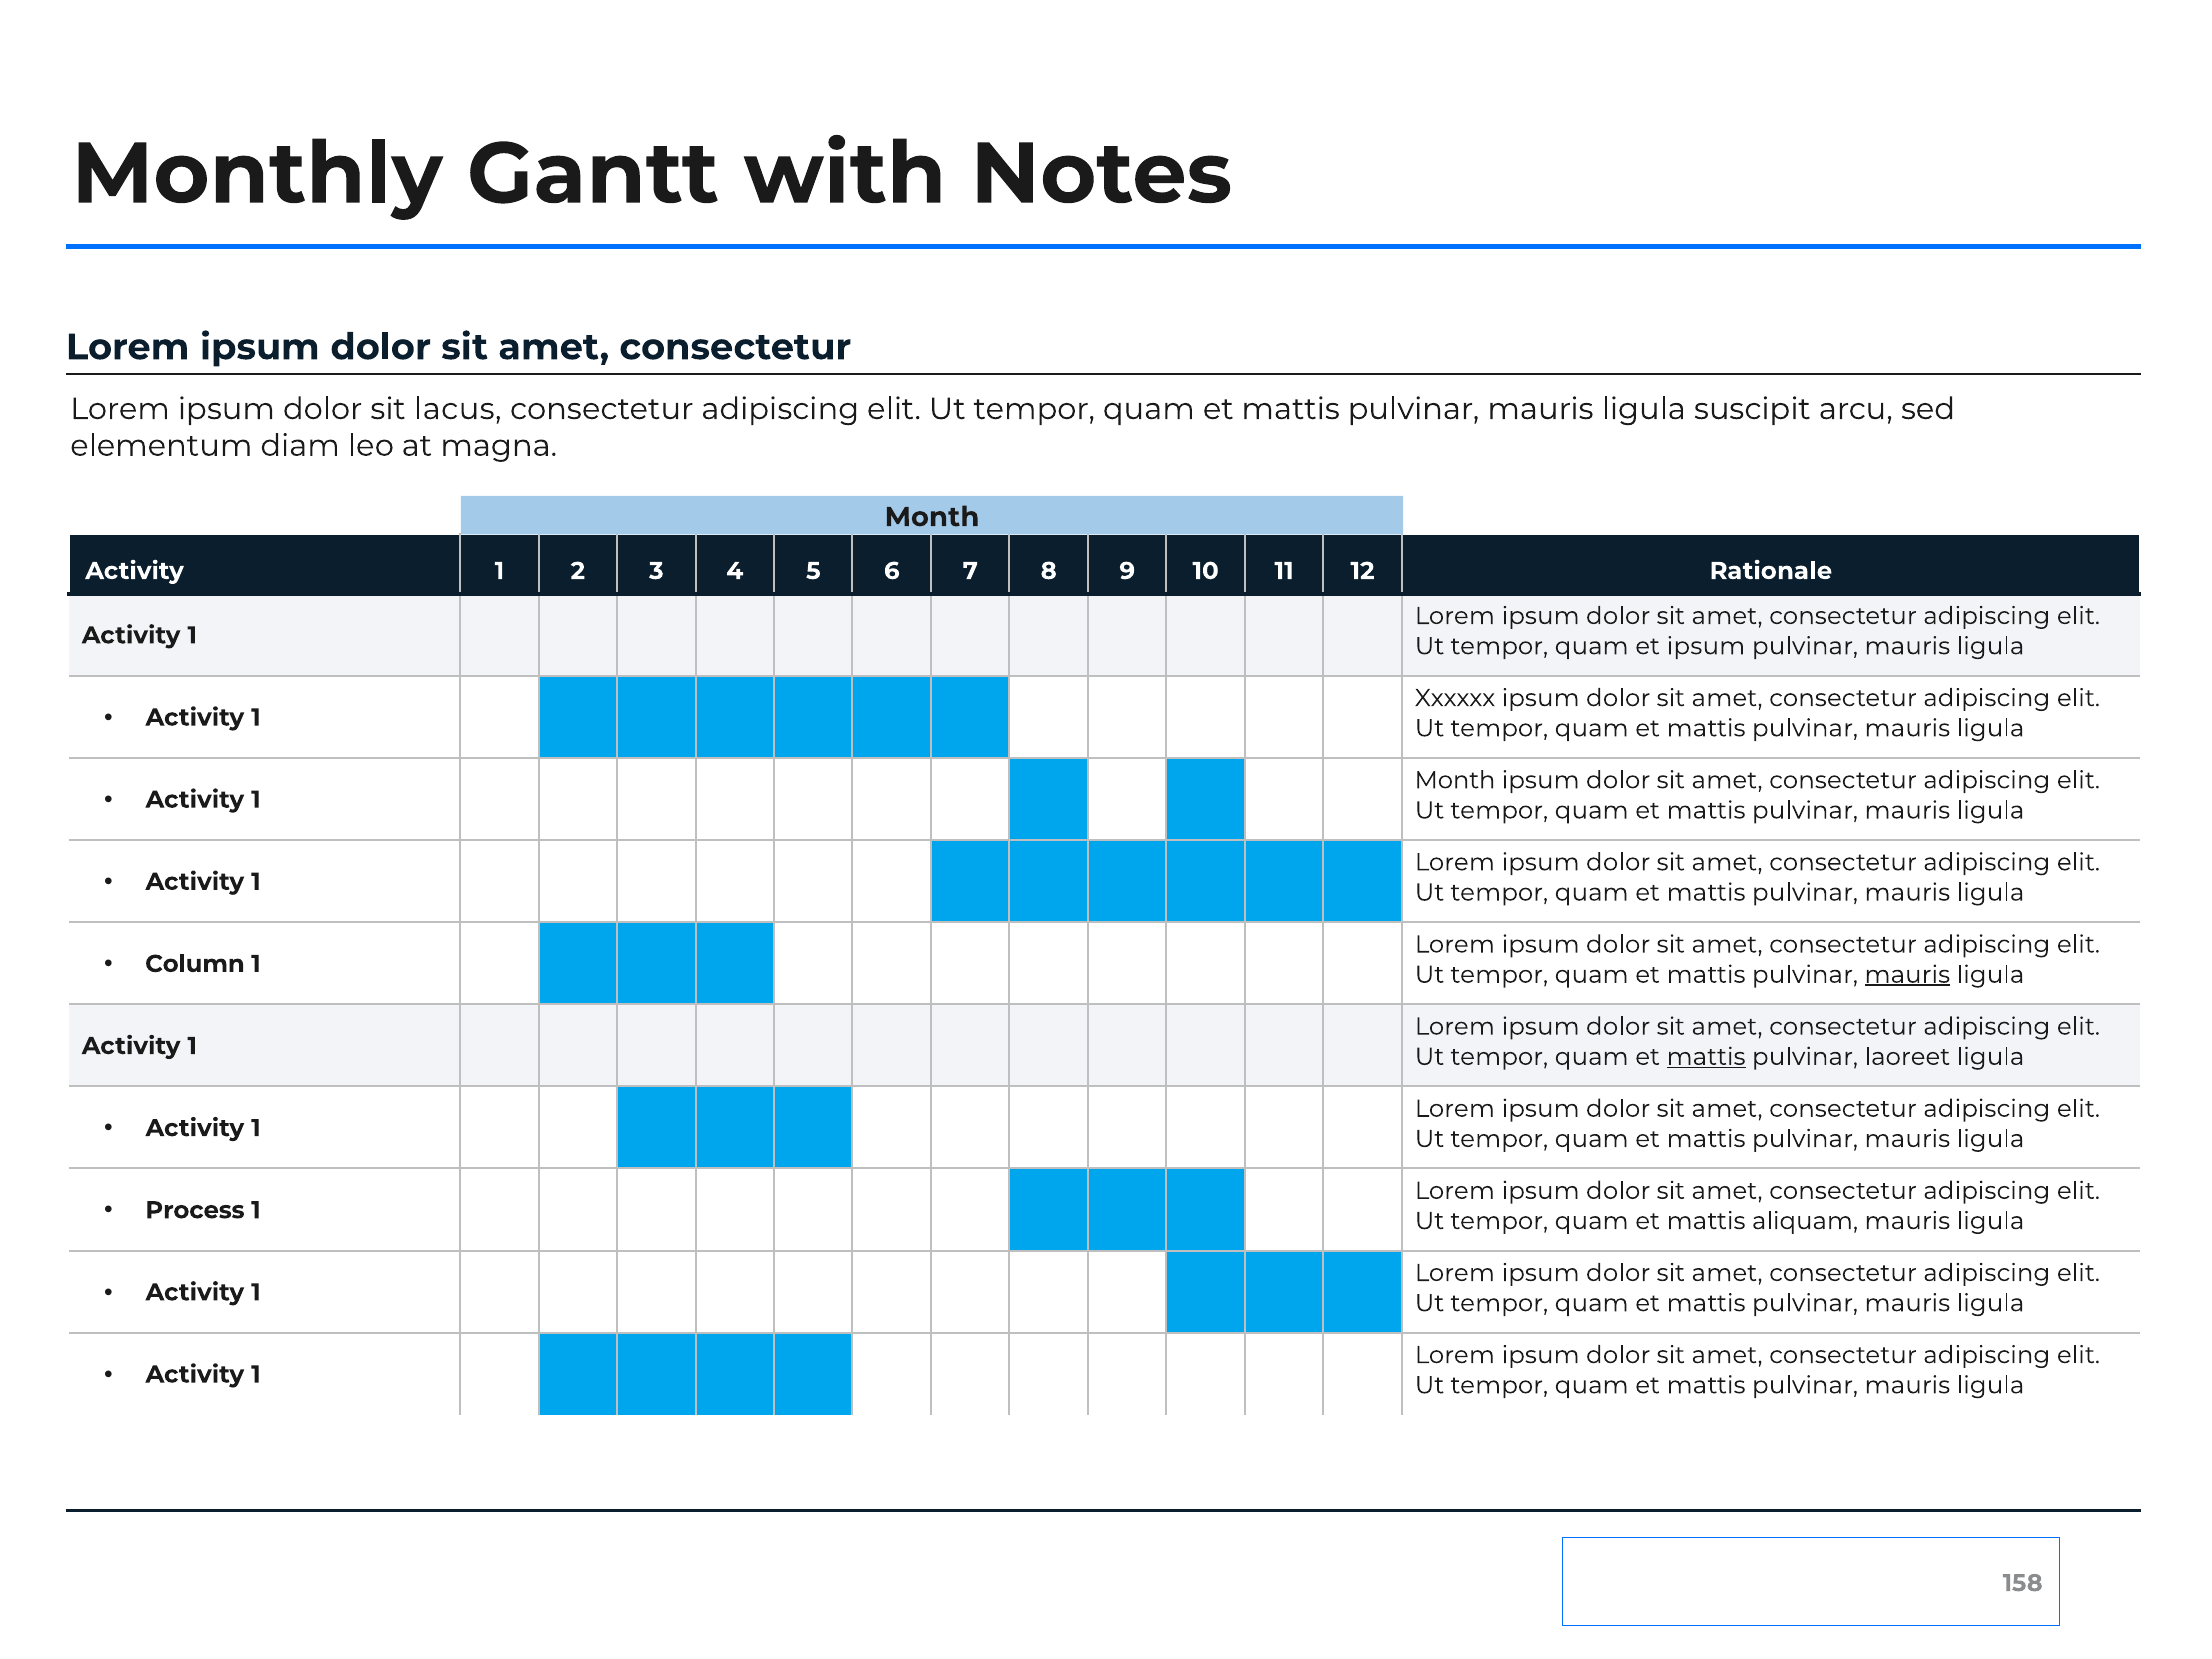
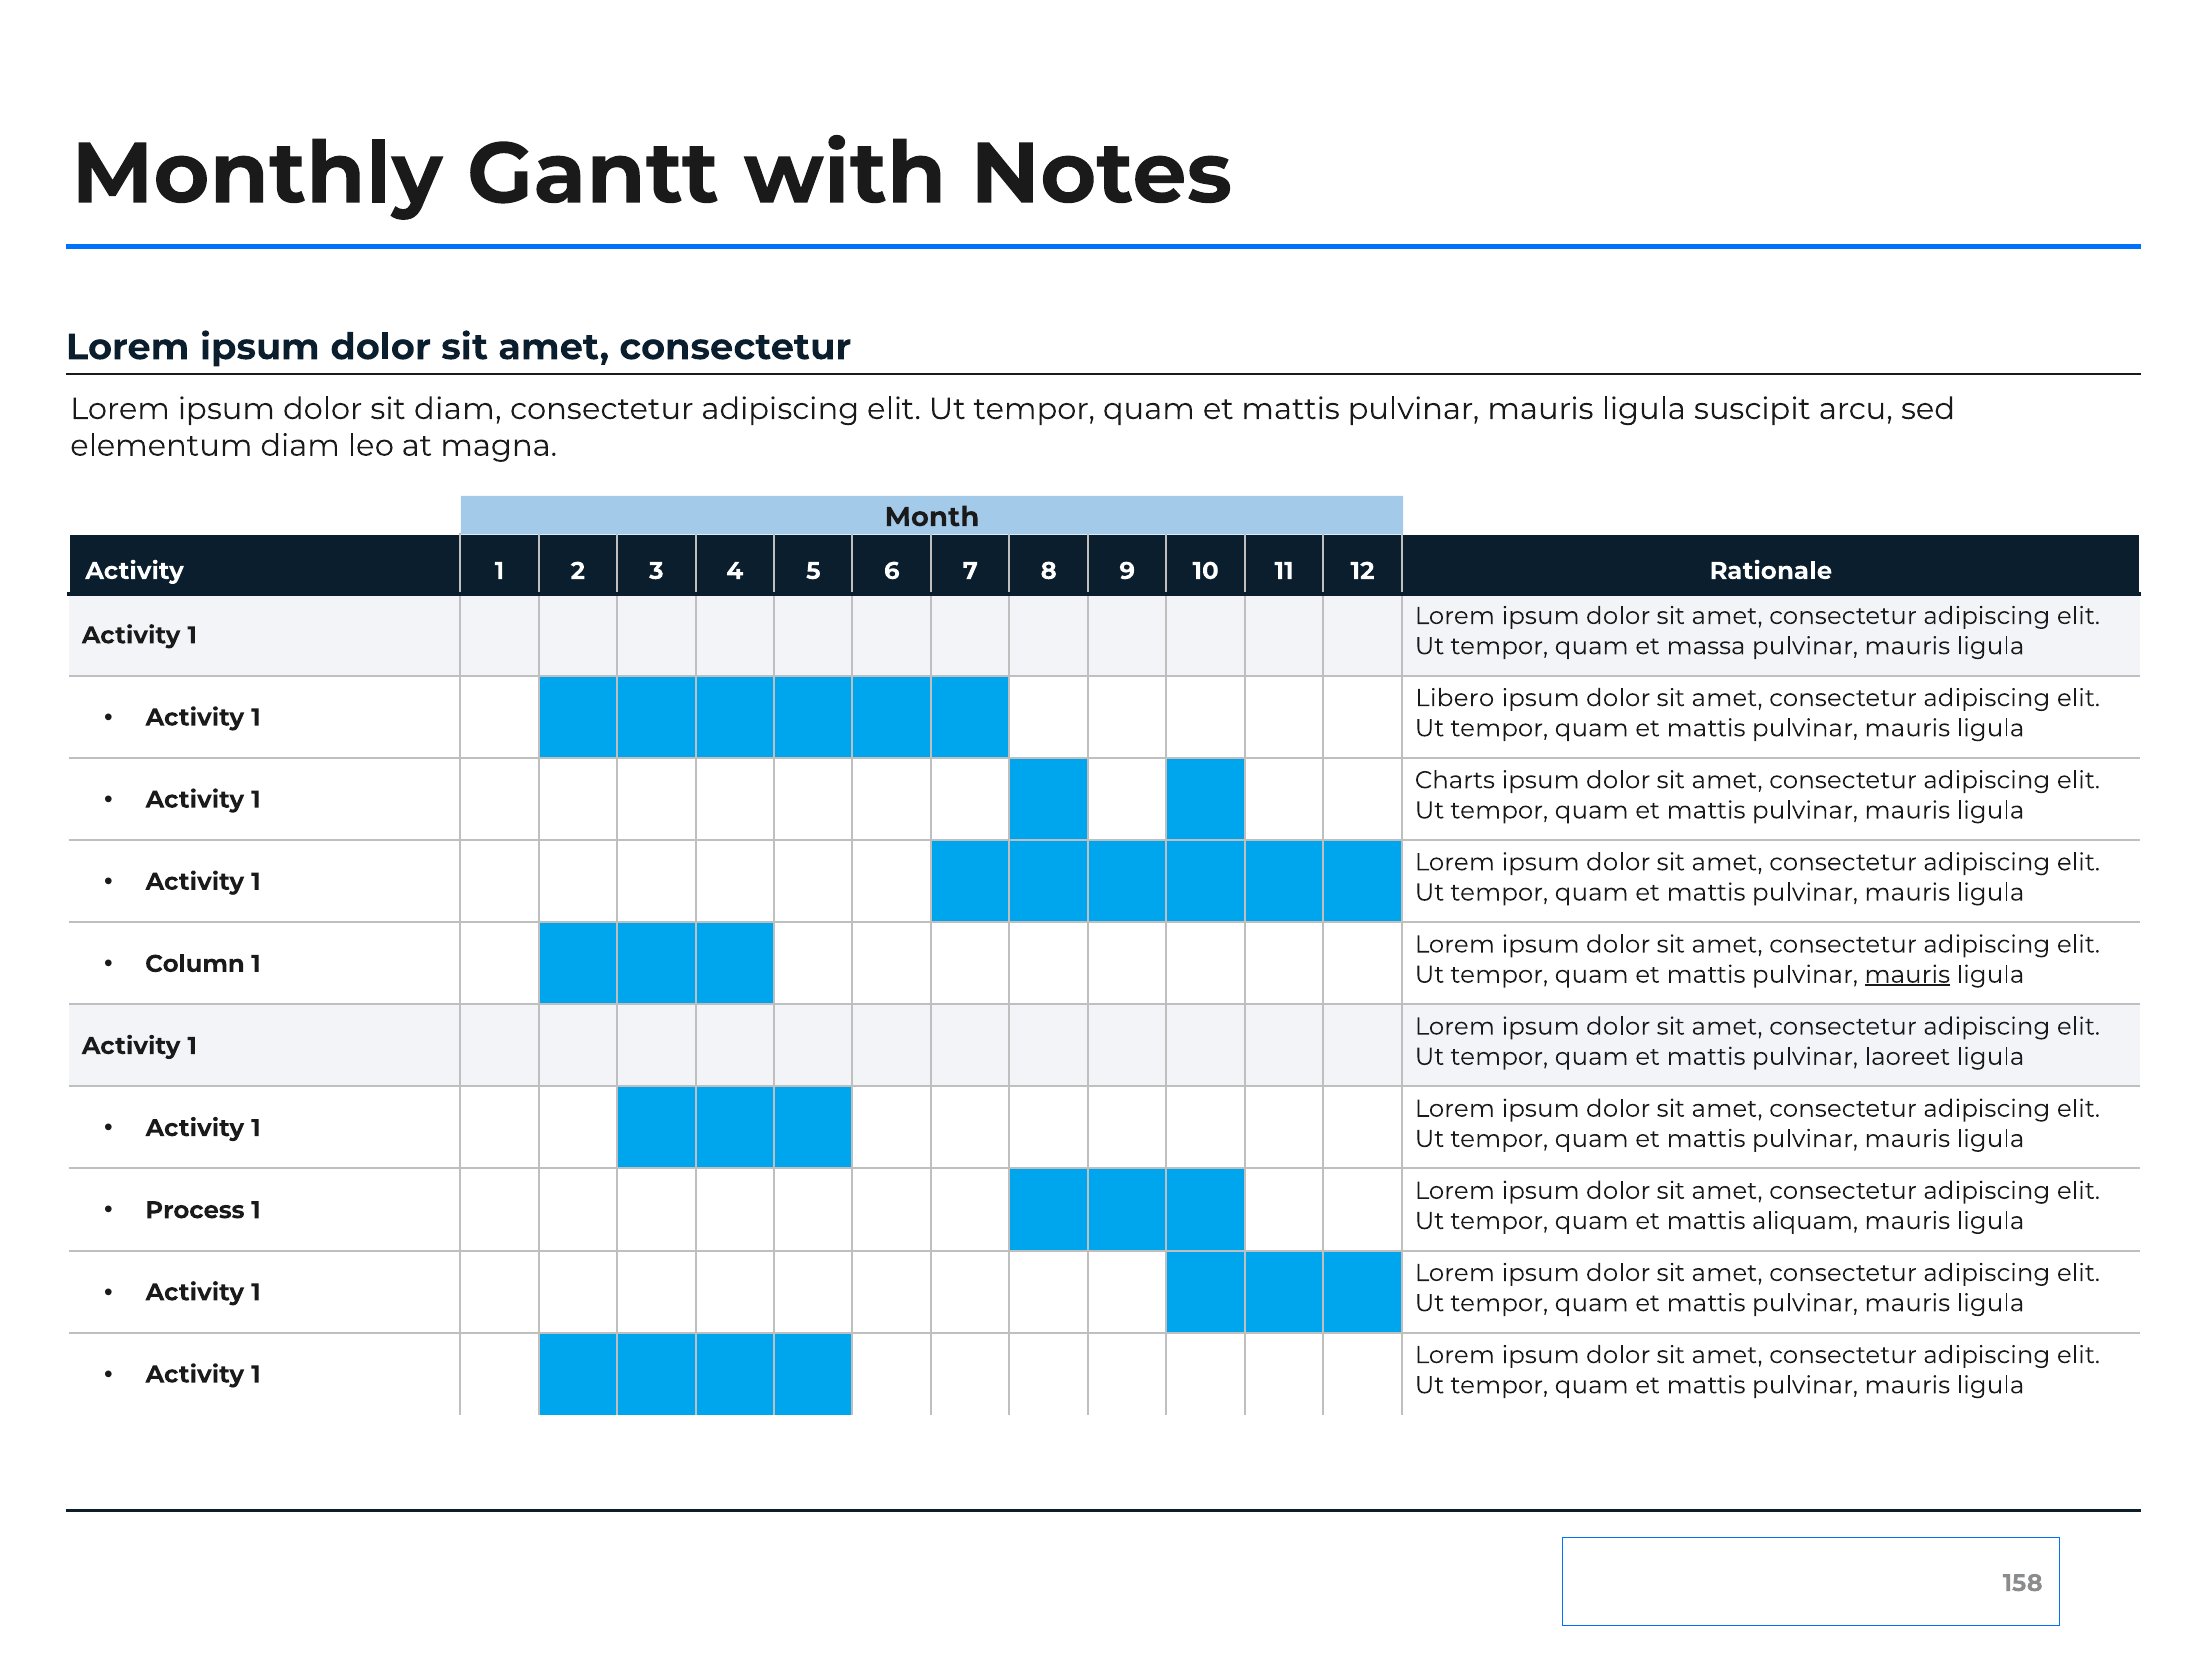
sit lacus: lacus -> diam (458, 409)
et ipsum: ipsum -> massa (1706, 646)
Xxxxxx: Xxxxxx -> Libero (1455, 698)
Month: Month -> Charts (1455, 780)
mattis underline: present -> none (1706, 1057)
